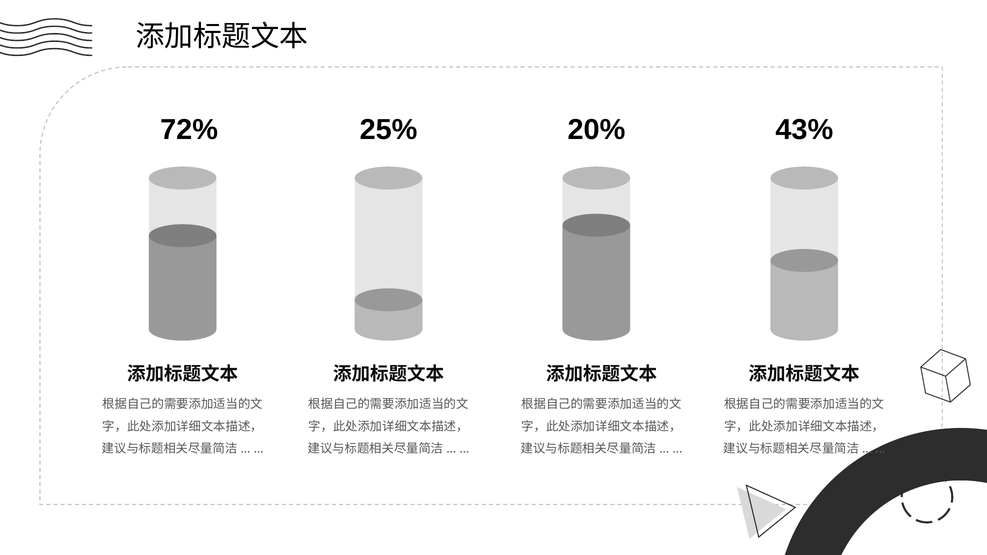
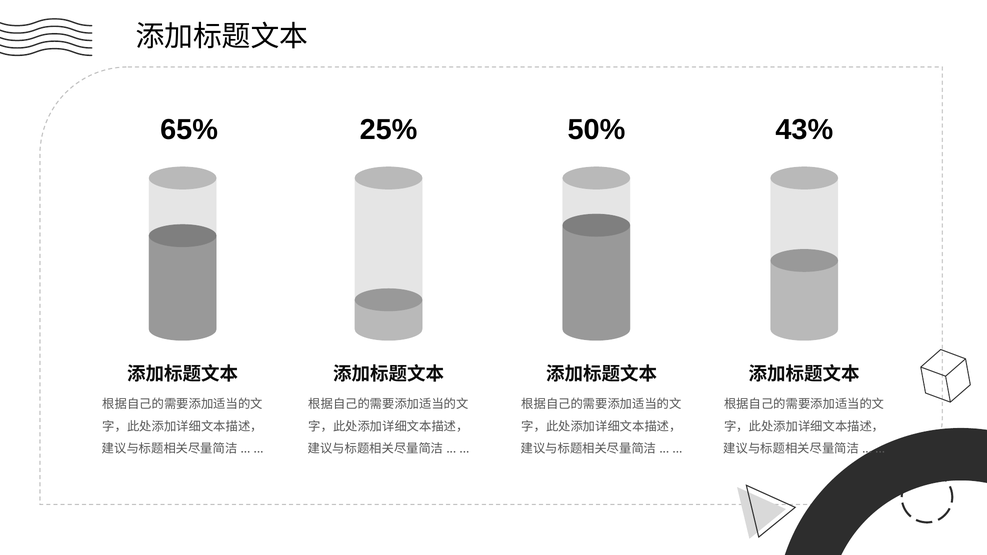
72%: 72% -> 65% (189, 130)
20%: 20% -> 50% (596, 130)
